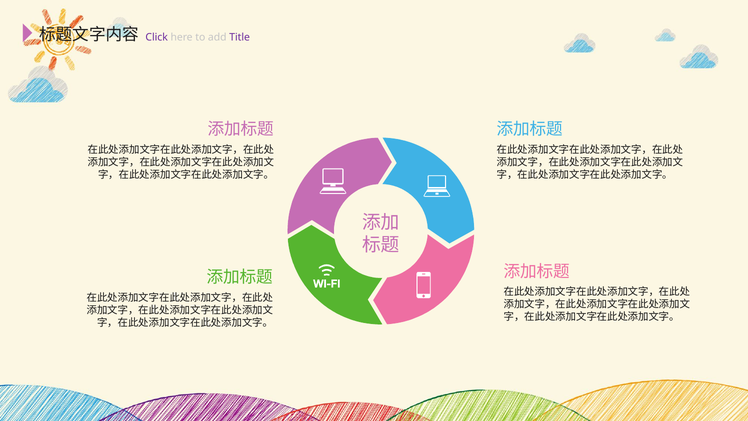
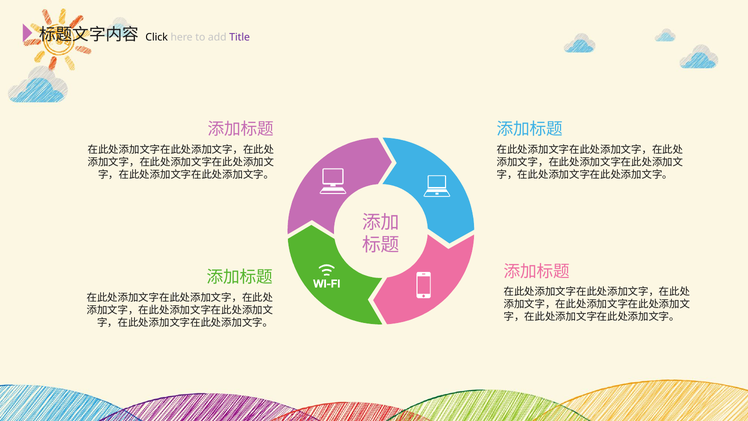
Click colour: purple -> black (157, 37)
